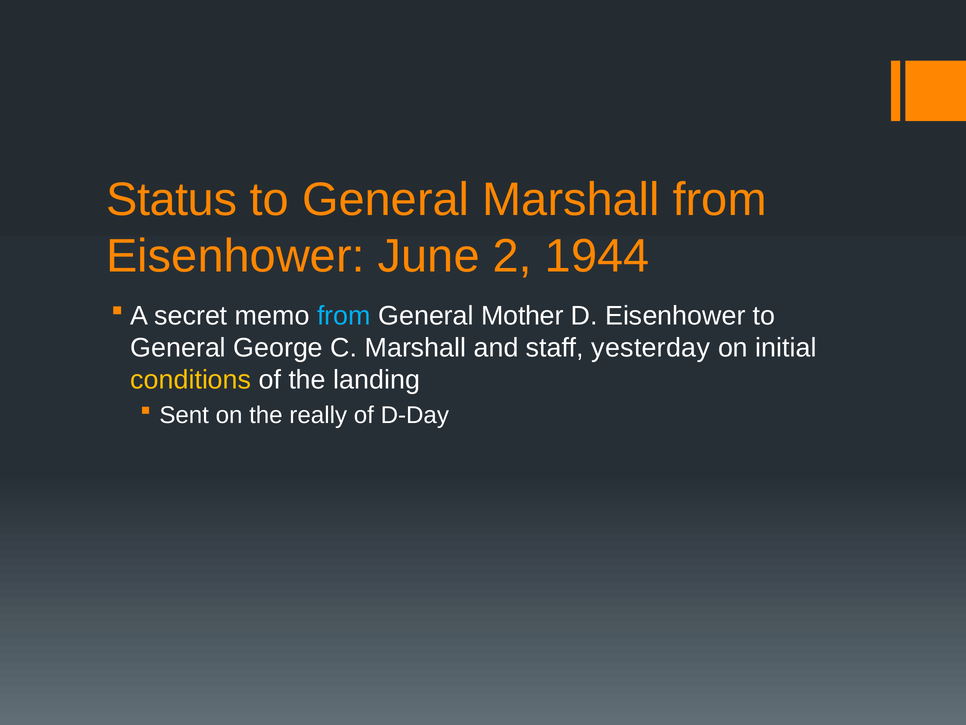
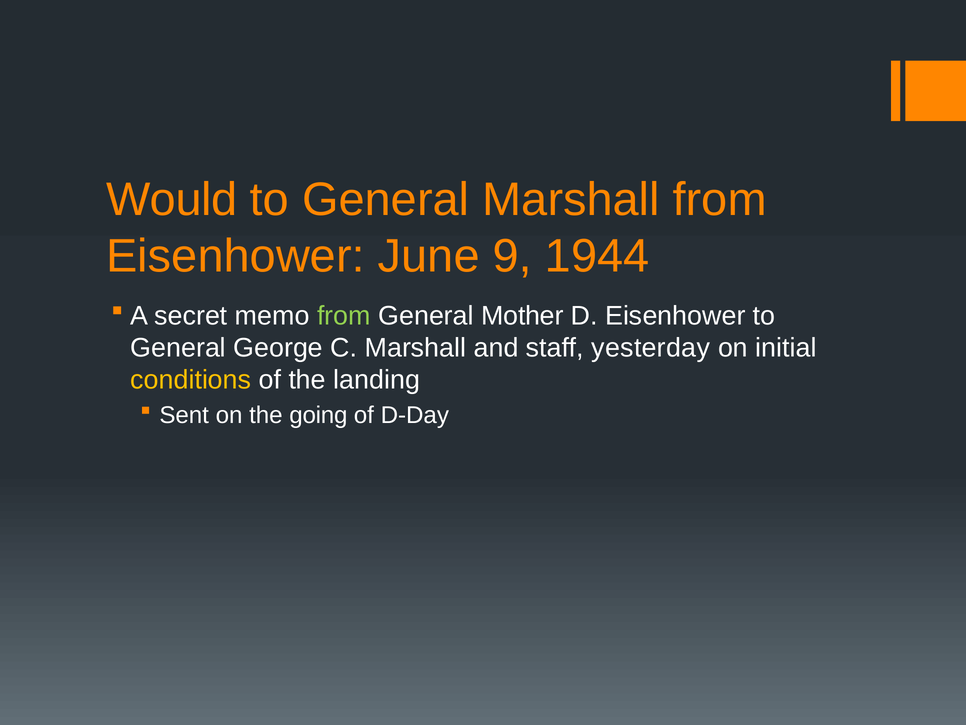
Status: Status -> Would (172, 199)
2: 2 -> 9 (512, 256)
from colour: light blue -> light green (344, 315)
really: really -> going (318, 415)
